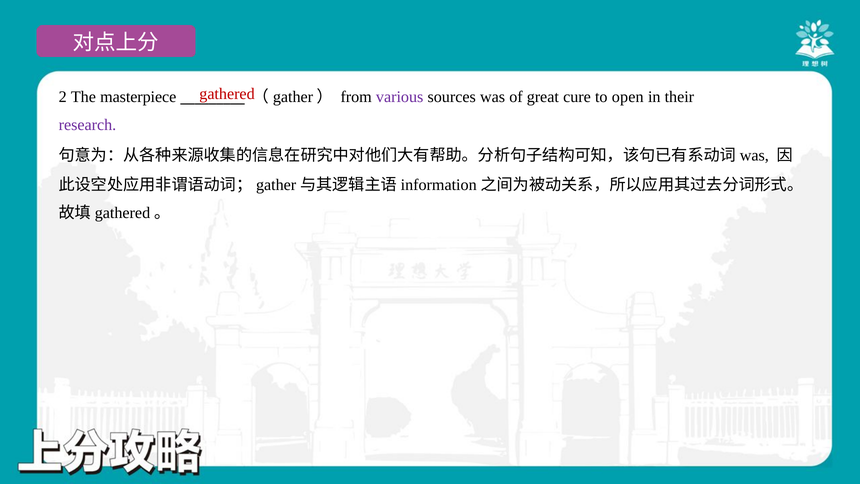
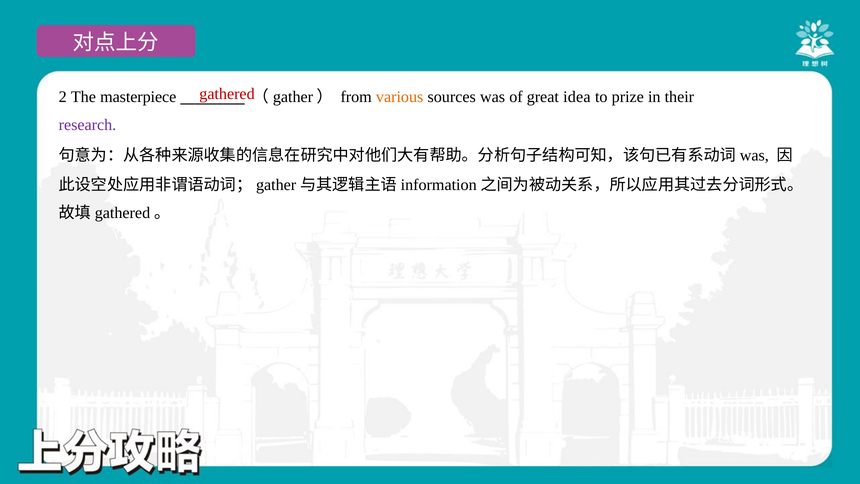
various colour: purple -> orange (400, 97)
cure: cure -> idea (577, 97)
open: open -> prize (628, 97)
